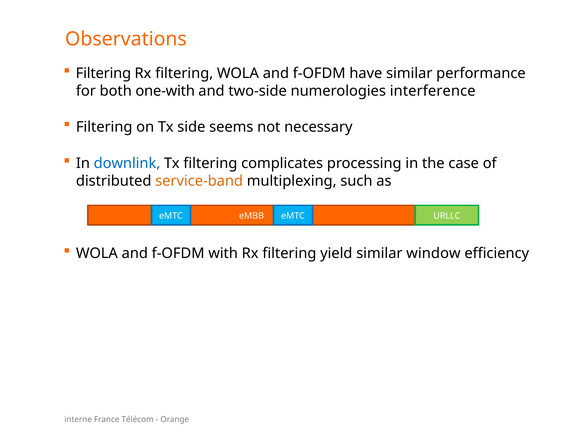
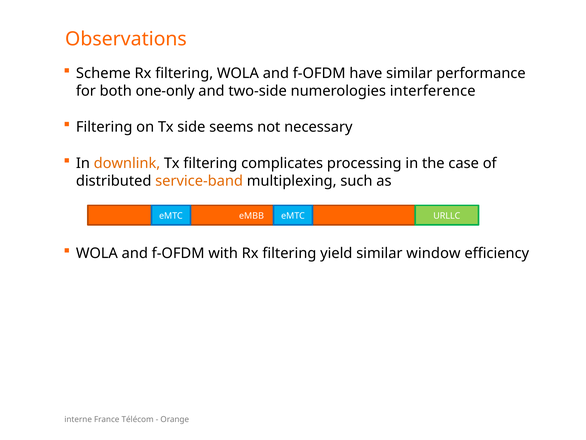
Filtering: Filtering -> Scheme (103, 73)
one-with: one-with -> one-only (165, 91)
downlink colour: blue -> orange (127, 163)
